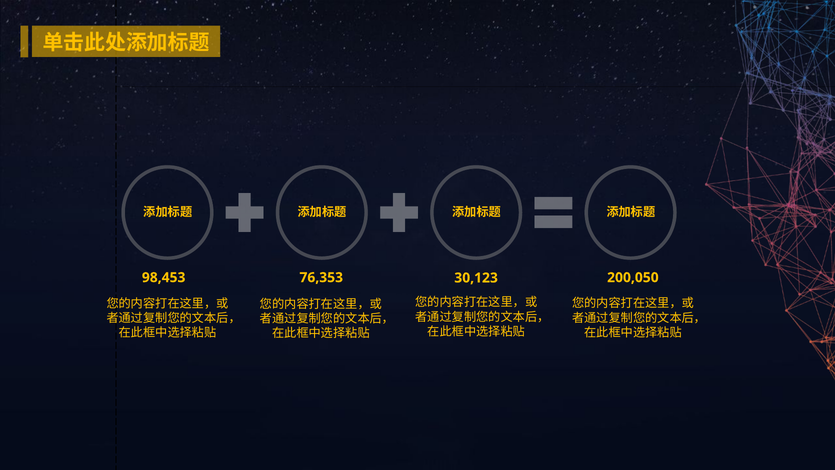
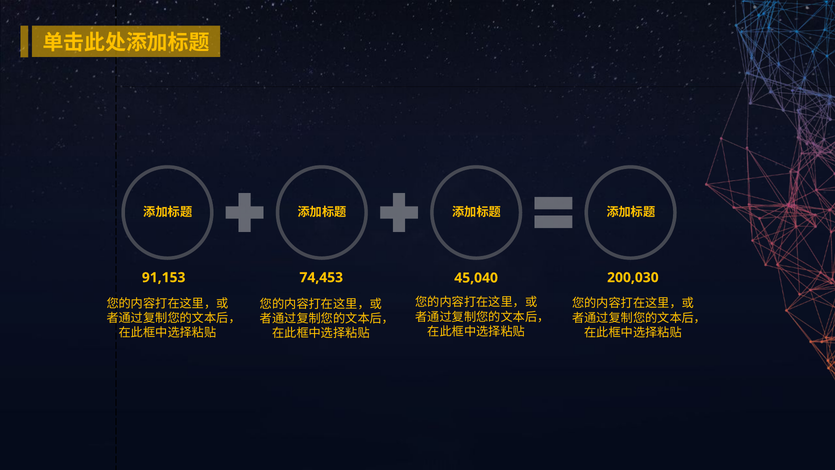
98,453: 98,453 -> 91,153 (164, 277)
76,353: 76,353 -> 74,453 (321, 277)
200,050: 200,050 -> 200,030 (633, 277)
30,123: 30,123 -> 45,040 (476, 278)
